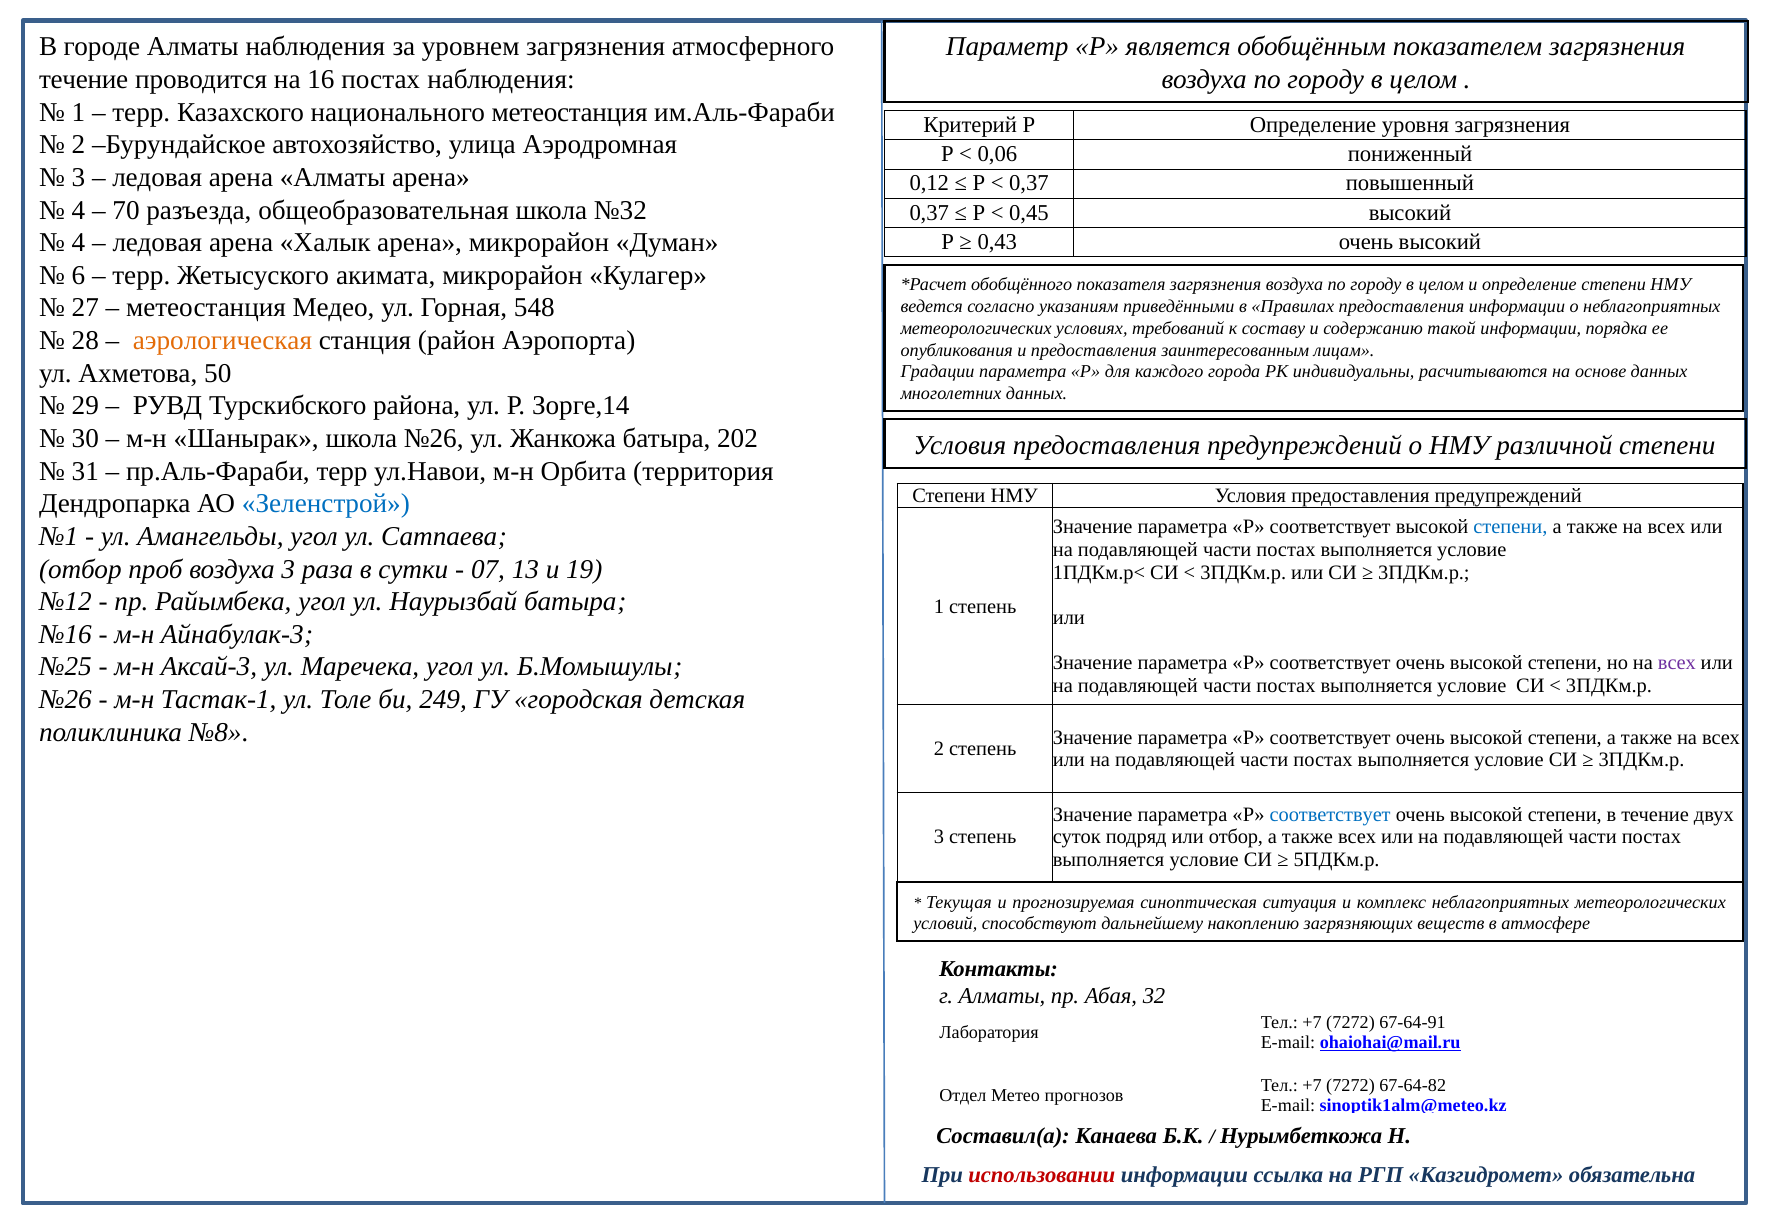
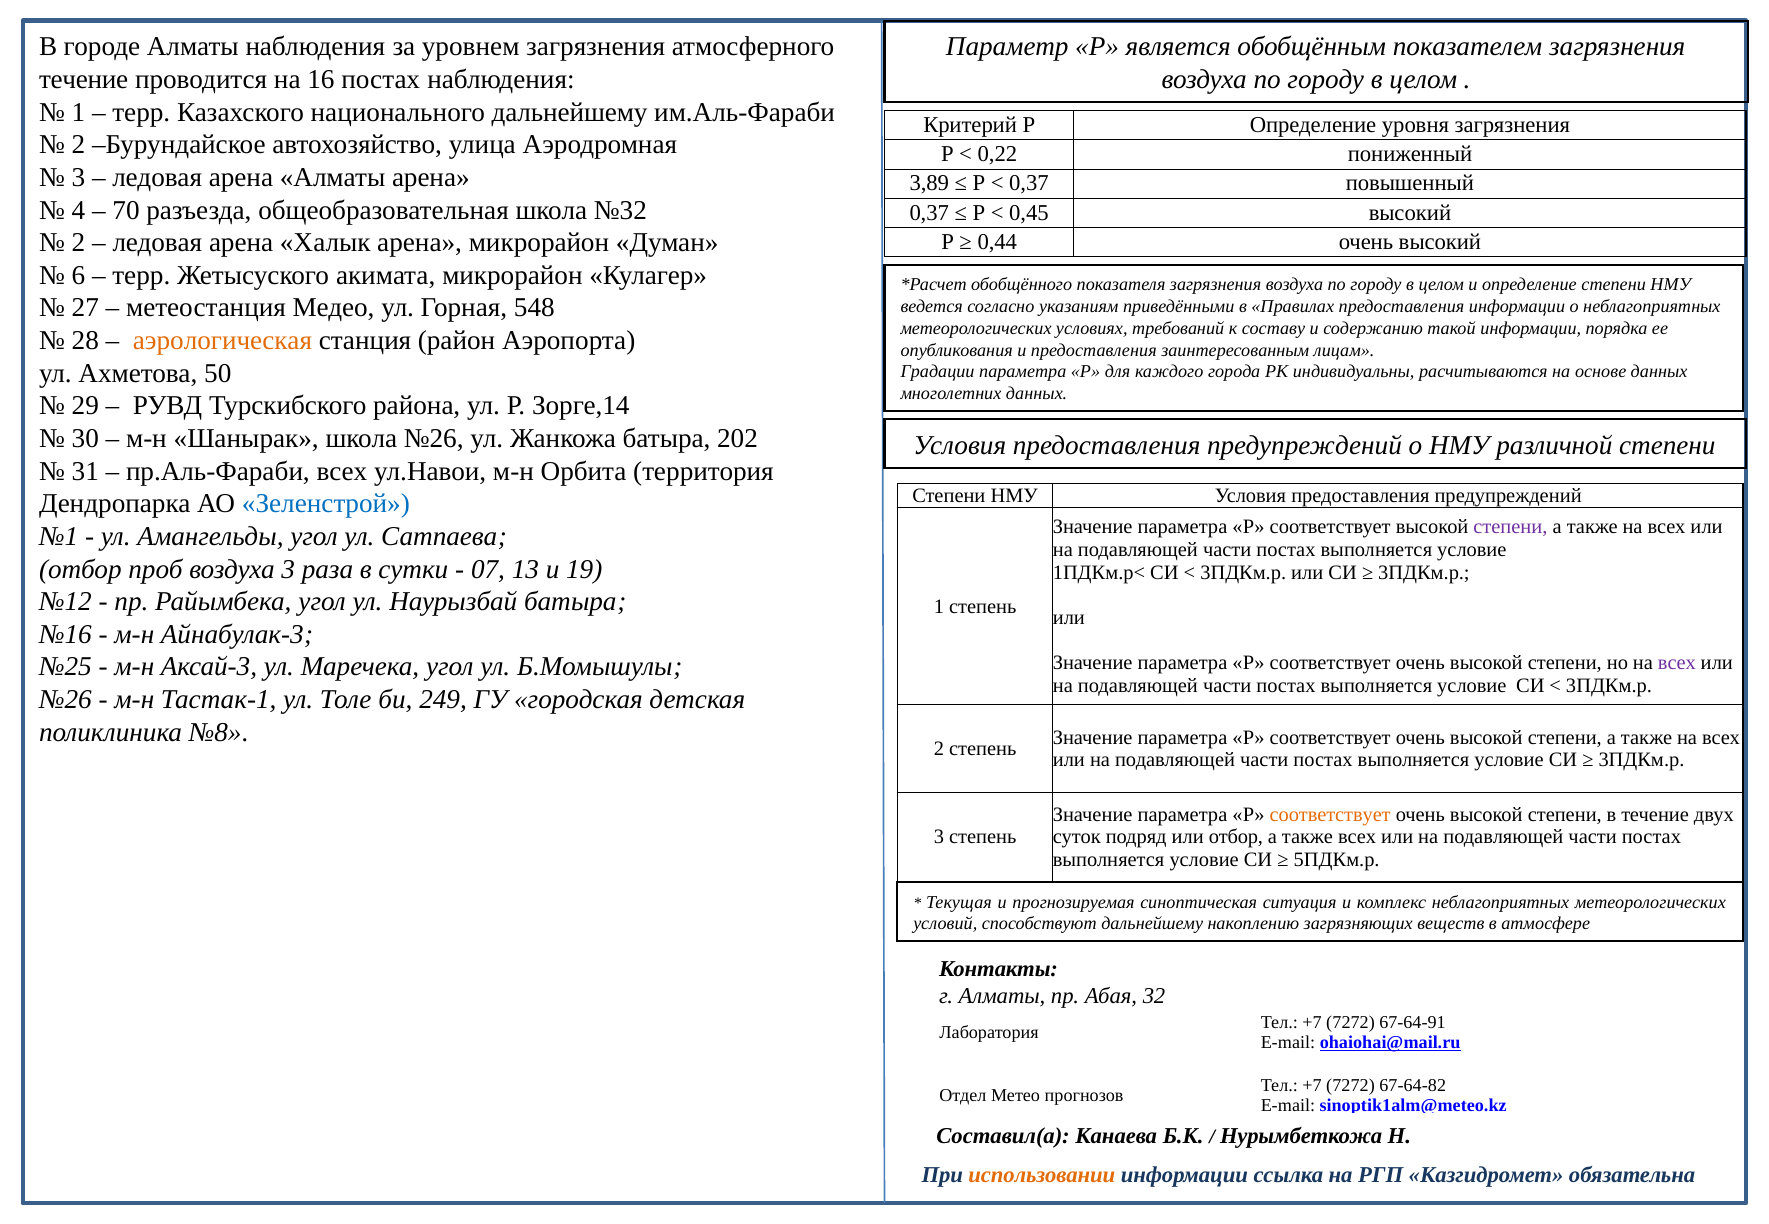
национального метеостанция: метеостанция -> дальнейшему (570, 112)
0,06: 0,06 -> 0,22 (997, 154)
0,12: 0,12 -> 3,89 (929, 184)
4: 4 -> 2 (78, 243)
0,43: 0,43 -> 0,44 (997, 242)
пр.Аль-Фараби терр: терр -> всех (342, 471)
степени colour: blue -> purple (1510, 527)
соответствует colour: blue -> orange (1330, 815)
использовании colour: red -> orange (1042, 1176)
